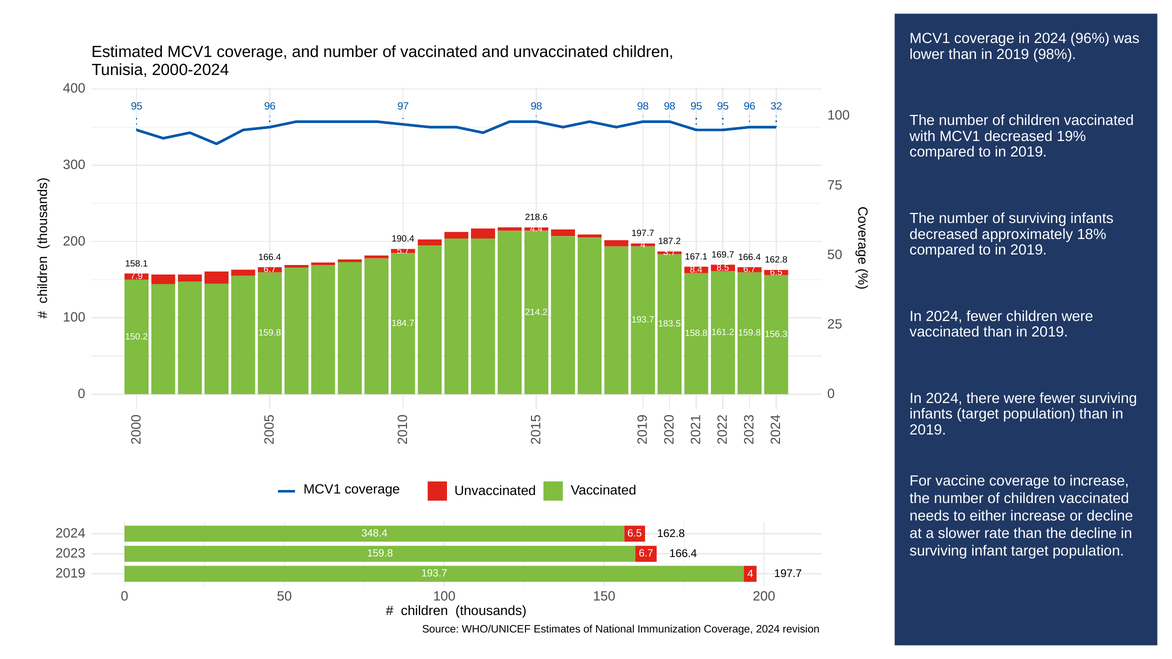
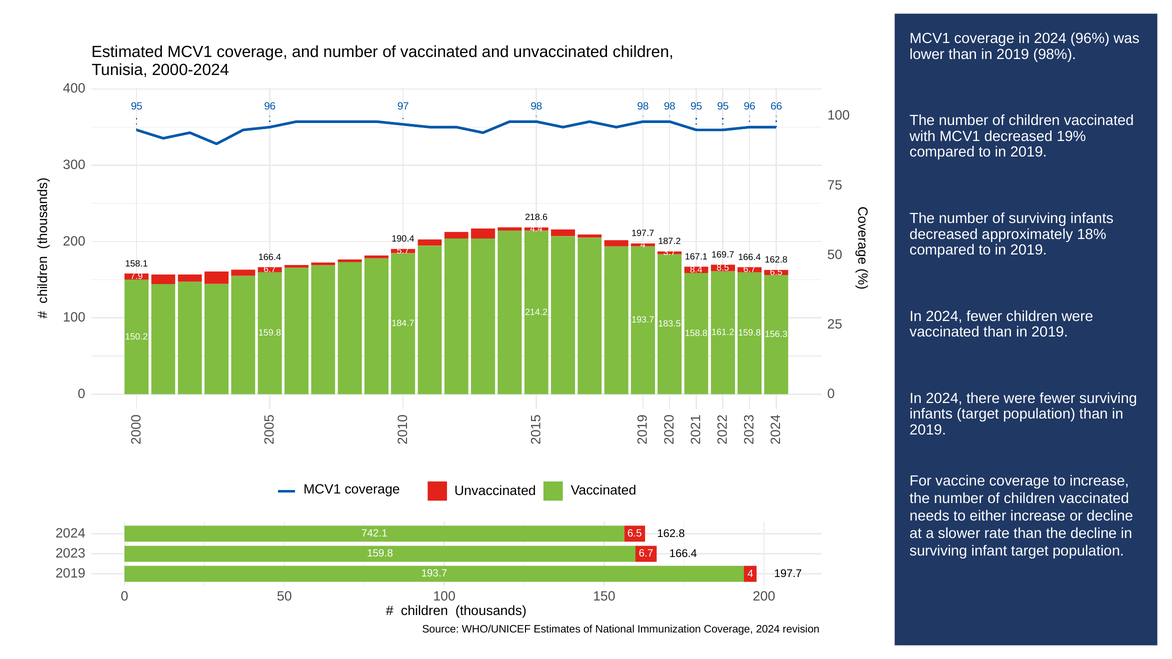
32: 32 -> 66 (776, 106)
348.4: 348.4 -> 742.1 (374, 533)
